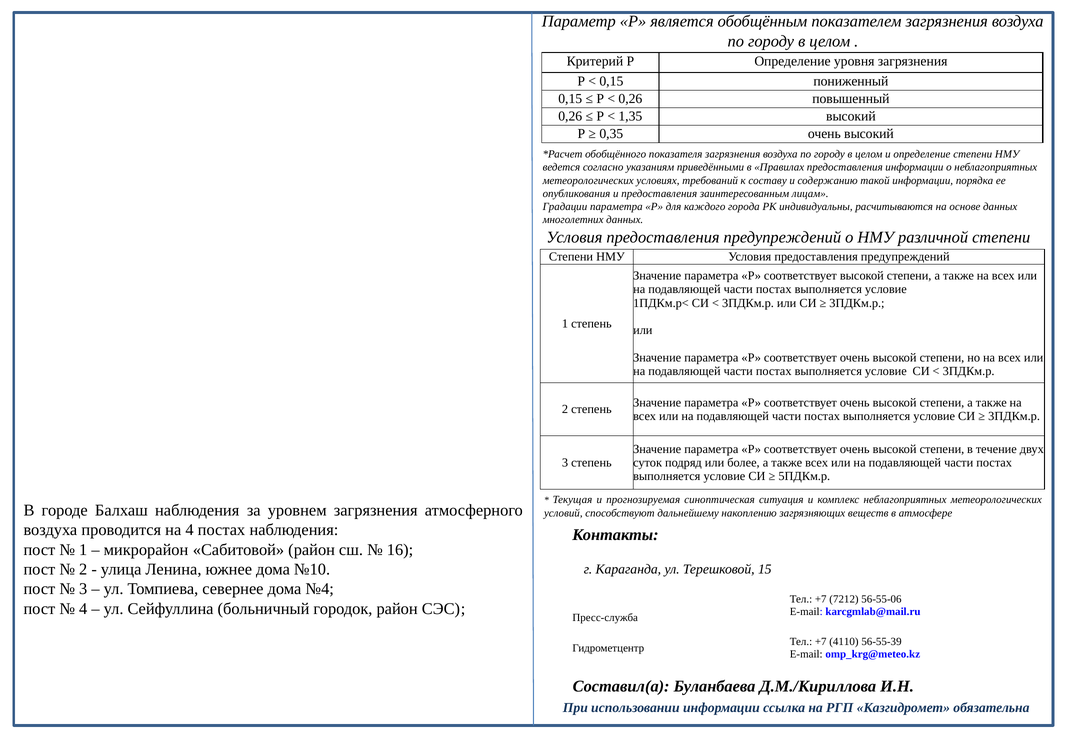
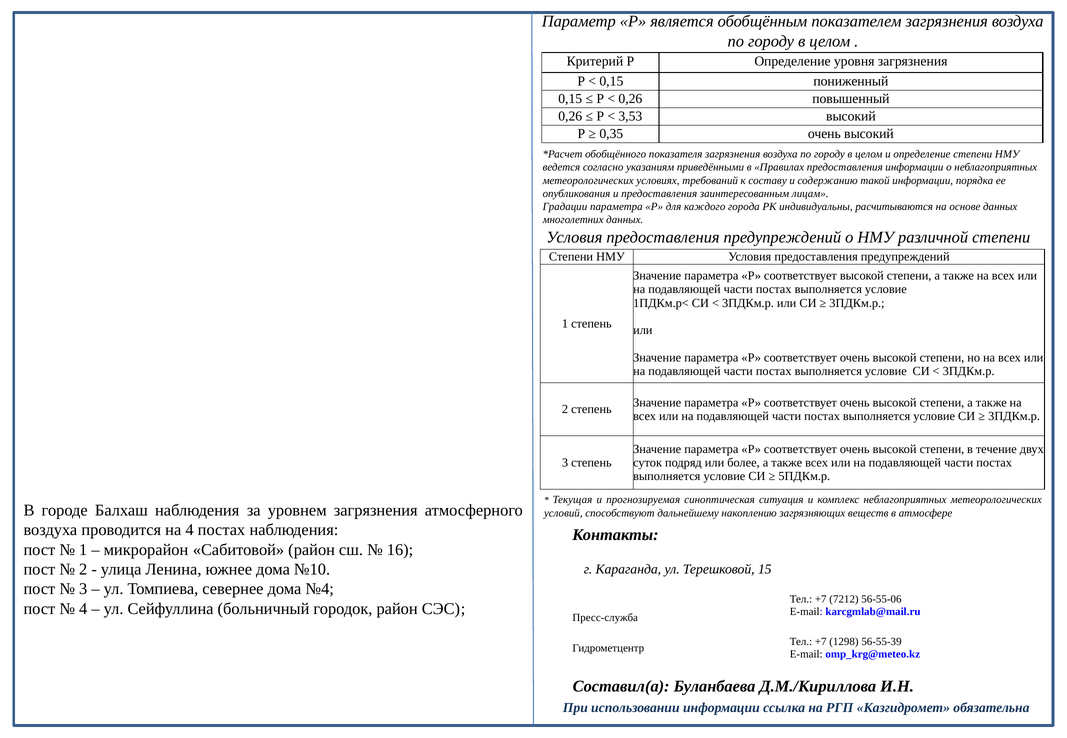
1,35: 1,35 -> 3,53 (630, 116)
4110: 4110 -> 1298 (844, 642)
